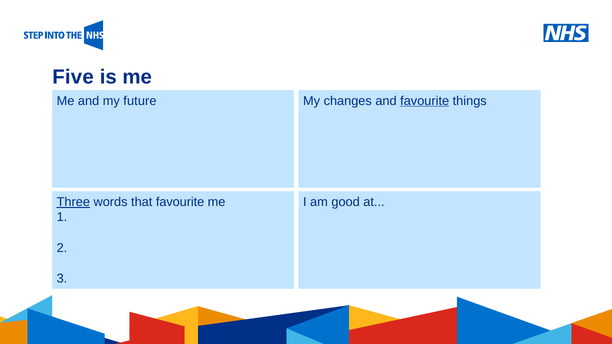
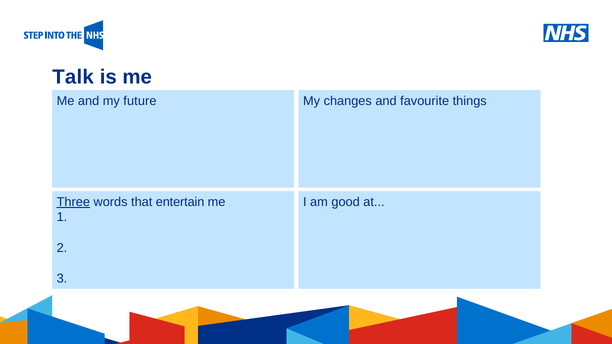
Five: Five -> Talk (73, 77)
favourite underline: present -> none (425, 101)
that favourite: favourite -> entertain (180, 202)
